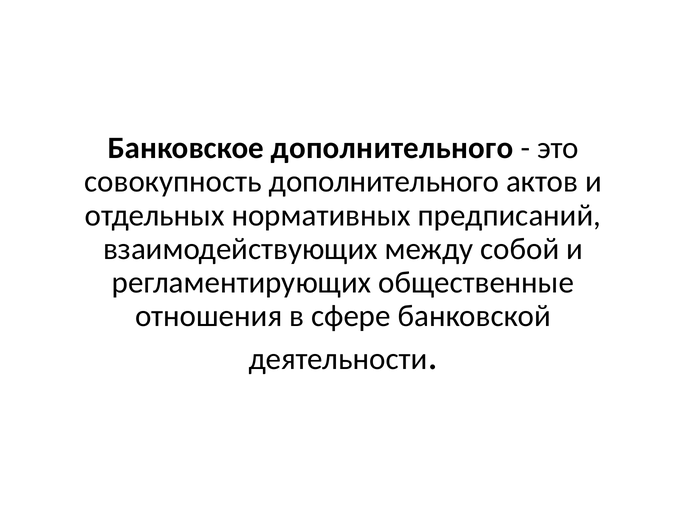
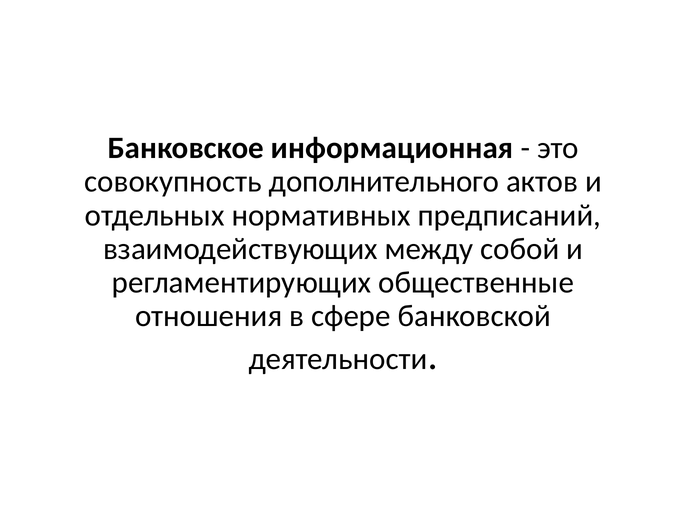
Банковское дополнительного: дополнительного -> информационная (392, 148)
